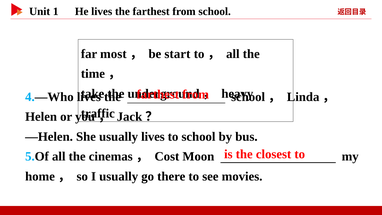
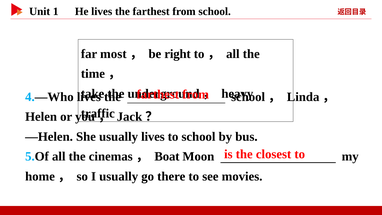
start: start -> right (178, 54)
Cost: Cost -> Boat (167, 156)
